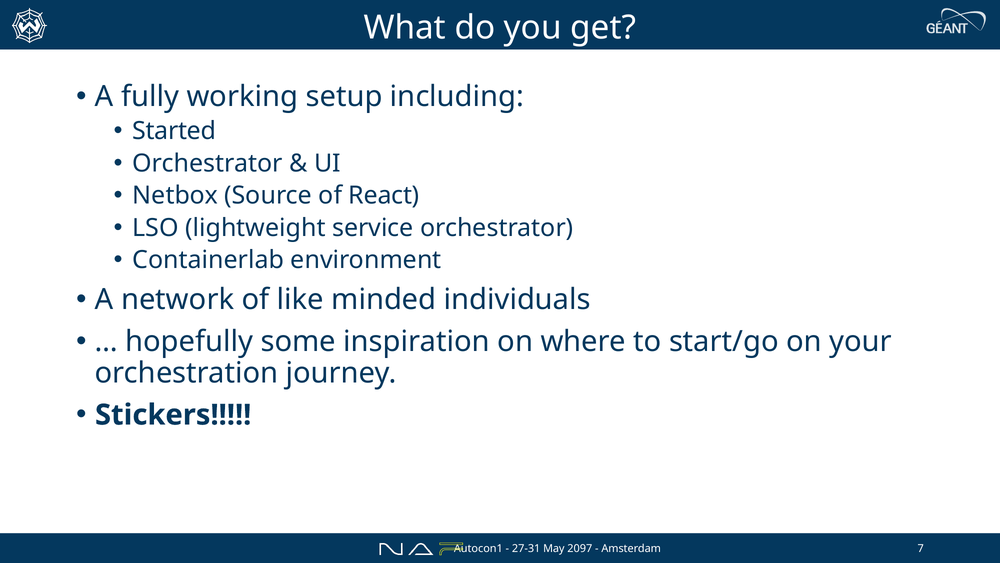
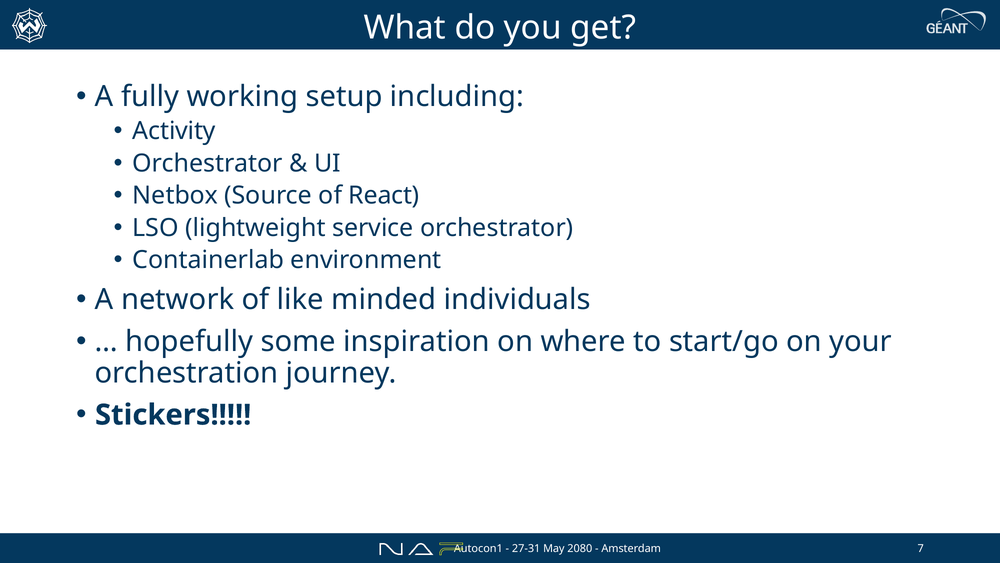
Started: Started -> Activity (174, 131)
2097: 2097 -> 2080 (580, 548)
